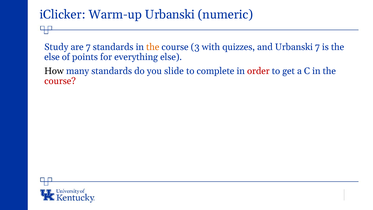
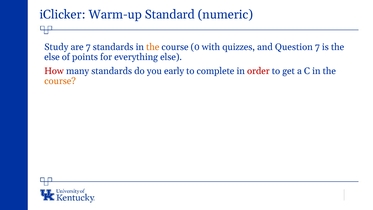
Warm-up Urbanski: Urbanski -> Standard (170, 14)
3: 3 -> 0 (195, 47)
and Urbanski: Urbanski -> Question (294, 47)
How colour: black -> red (54, 71)
slide: slide -> early (174, 71)
course colour: red -> orange (60, 81)
